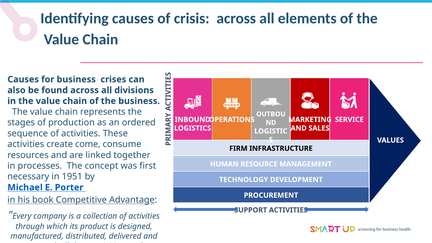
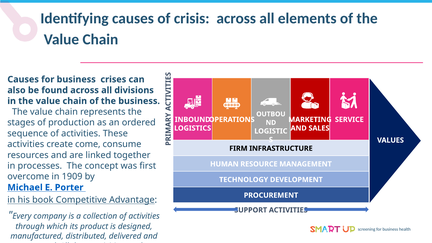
necessary: necessary -> overcome (28, 177)
1951: 1951 -> 1909 (72, 177)
